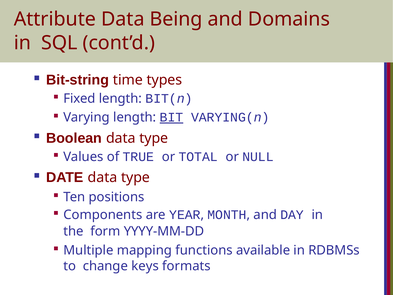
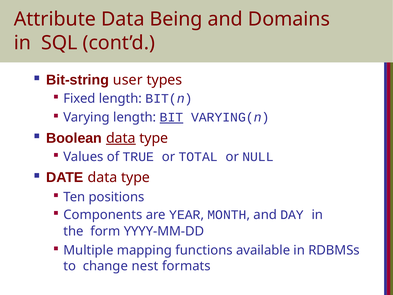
time: time -> user (128, 80)
data underline: none -> present (121, 138)
keys: keys -> nest (145, 266)
